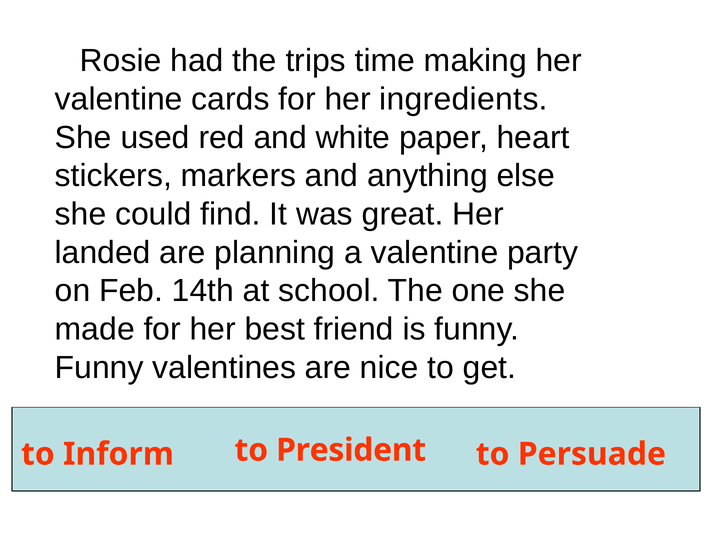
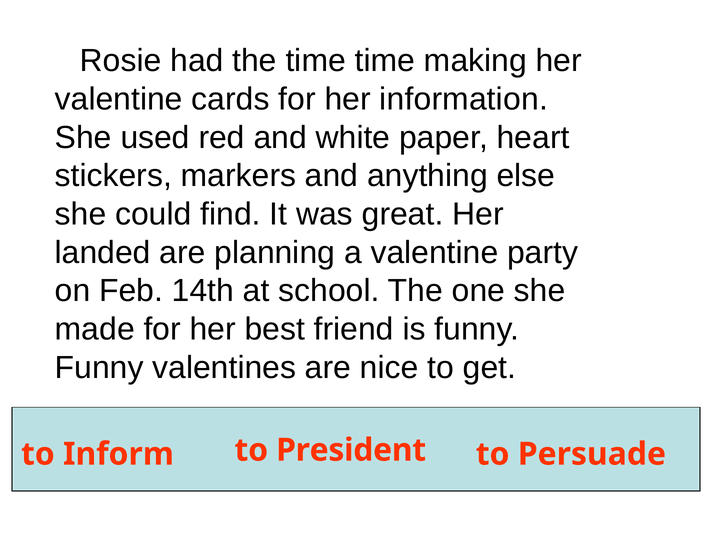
the trips: trips -> time (316, 61)
ingredients: ingredients -> information (464, 99)
